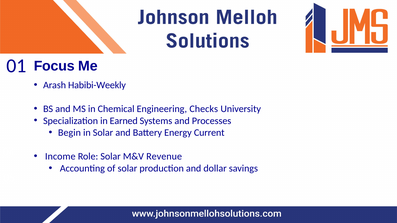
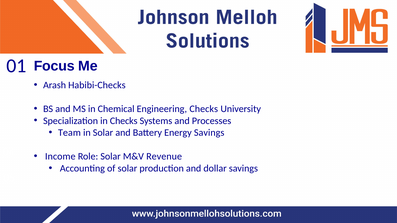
Habibi-Weekly: Habibi-Weekly -> Habibi-Checks (97, 85)
in Earned: Earned -> Checks (124, 121)
Begin: Begin -> Team (69, 133)
Energy Current: Current -> Savings (209, 133)
